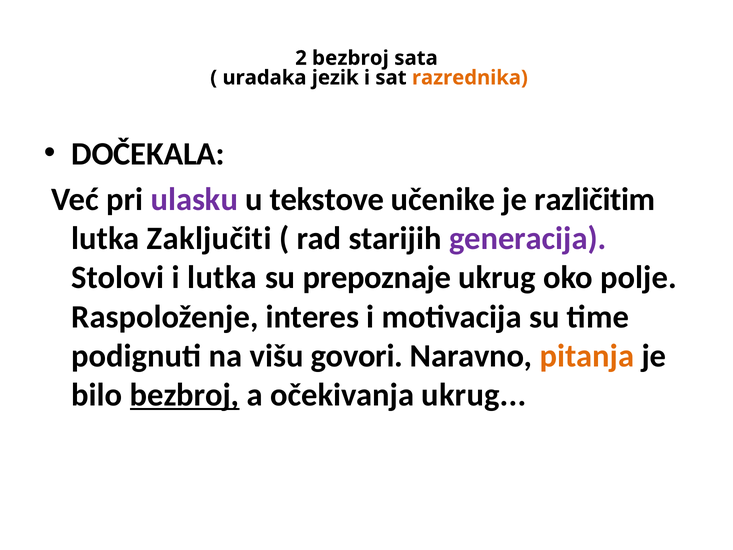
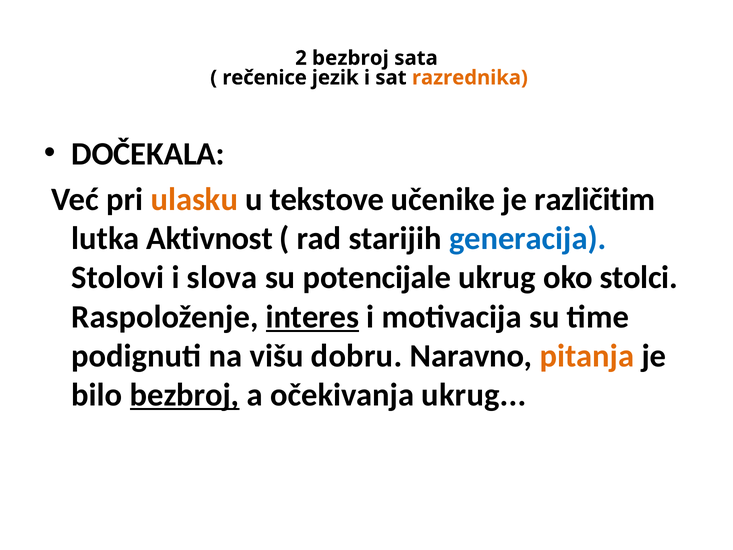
uradaka: uradaka -> rečenice (265, 78)
ulasku colour: purple -> orange (194, 199)
Zaključiti: Zaključiti -> Aktivnost (210, 238)
generacija colour: purple -> blue (528, 238)
i lutka: lutka -> slova (222, 278)
prepoznaje: prepoznaje -> potencijale (377, 278)
polje: polje -> stolci (639, 278)
interes underline: none -> present (312, 317)
govori: govori -> dobru (357, 356)
